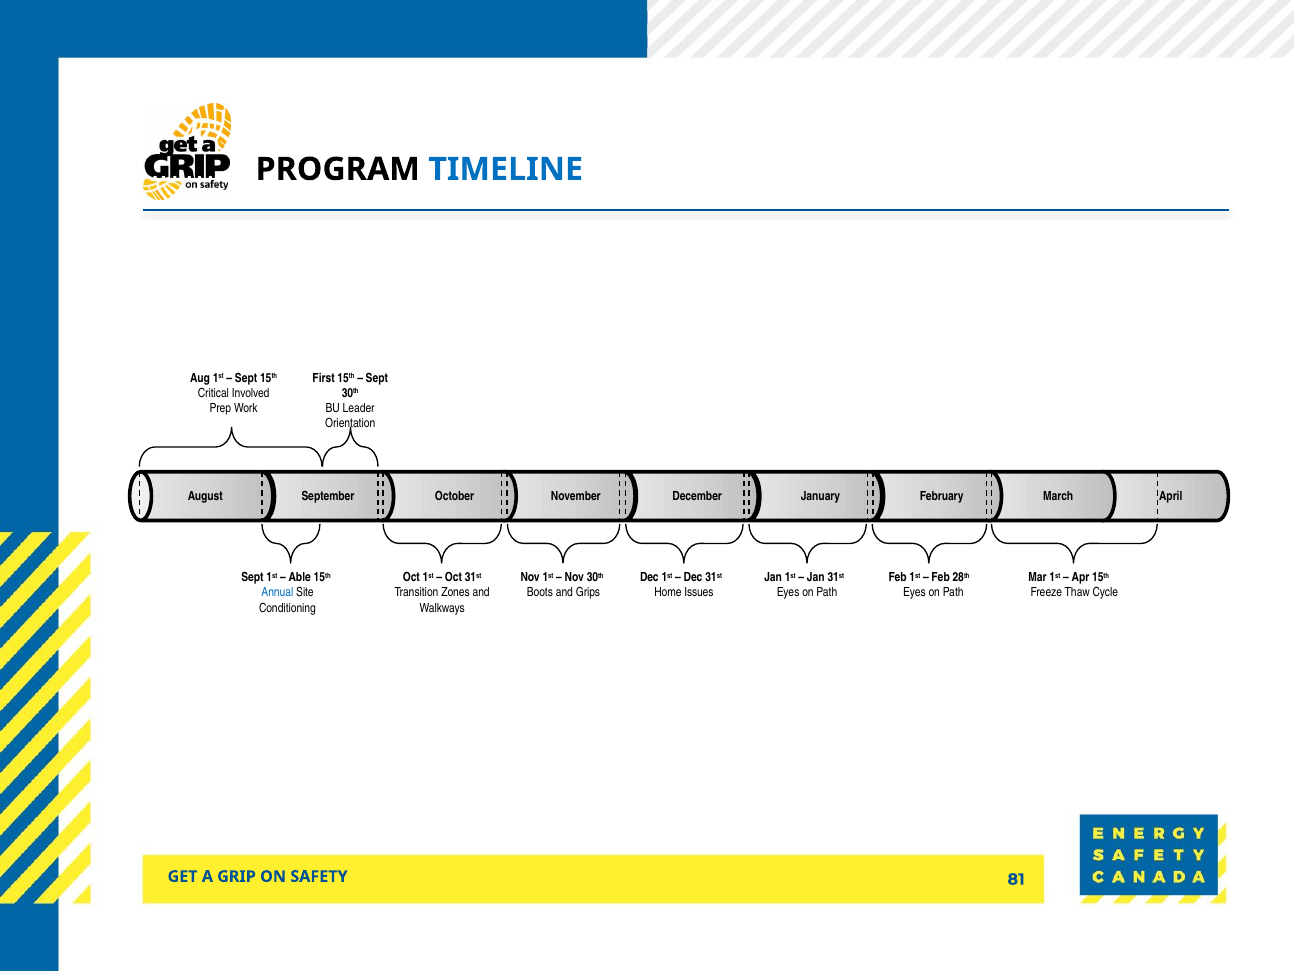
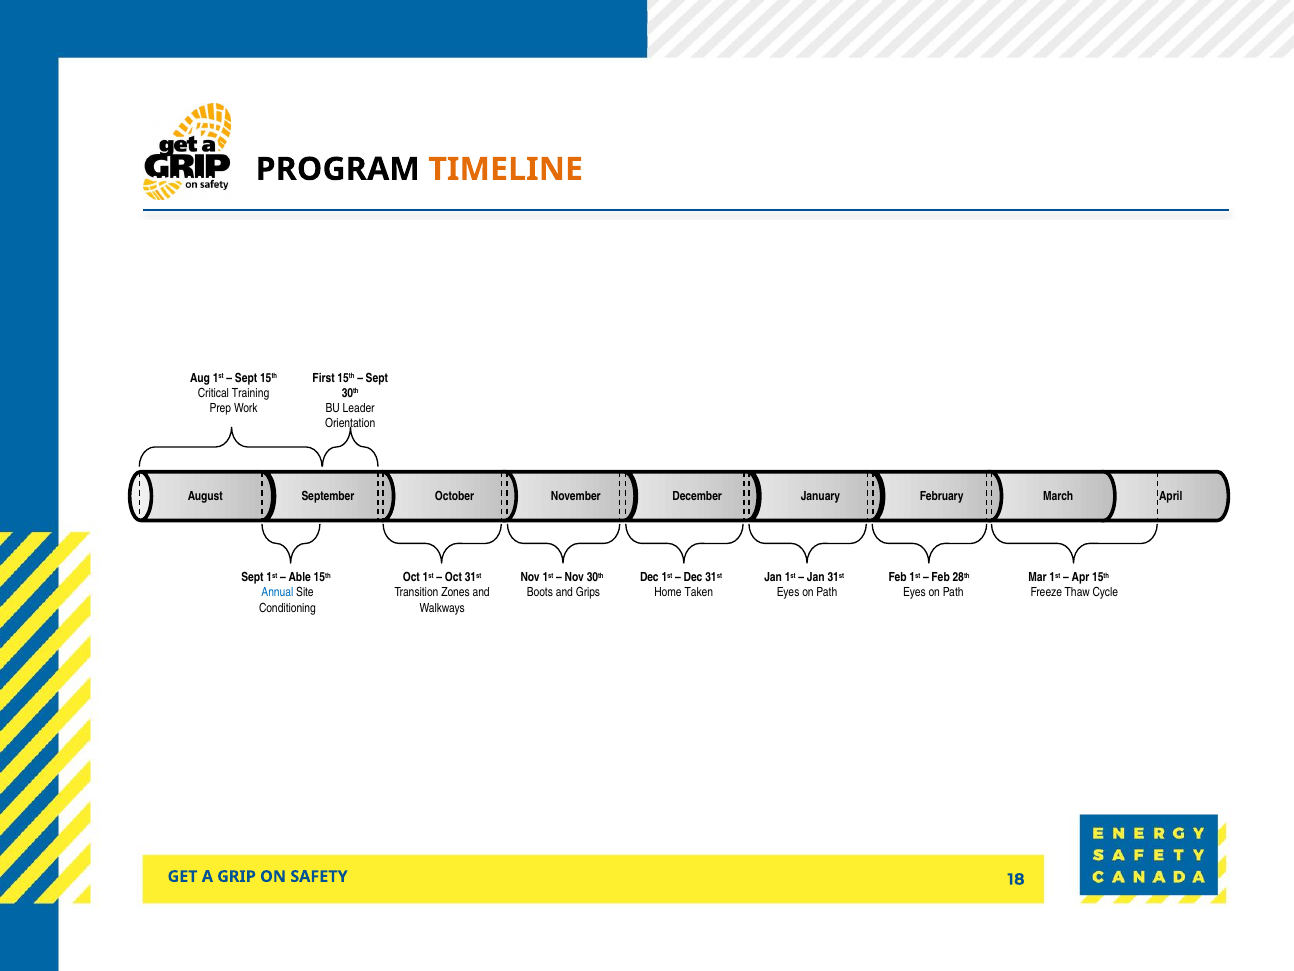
TIMELINE colour: blue -> orange (506, 169)
Involved: Involved -> Training (251, 393)
Issues: Issues -> Taken (699, 593)
81: 81 -> 18 (1016, 879)
